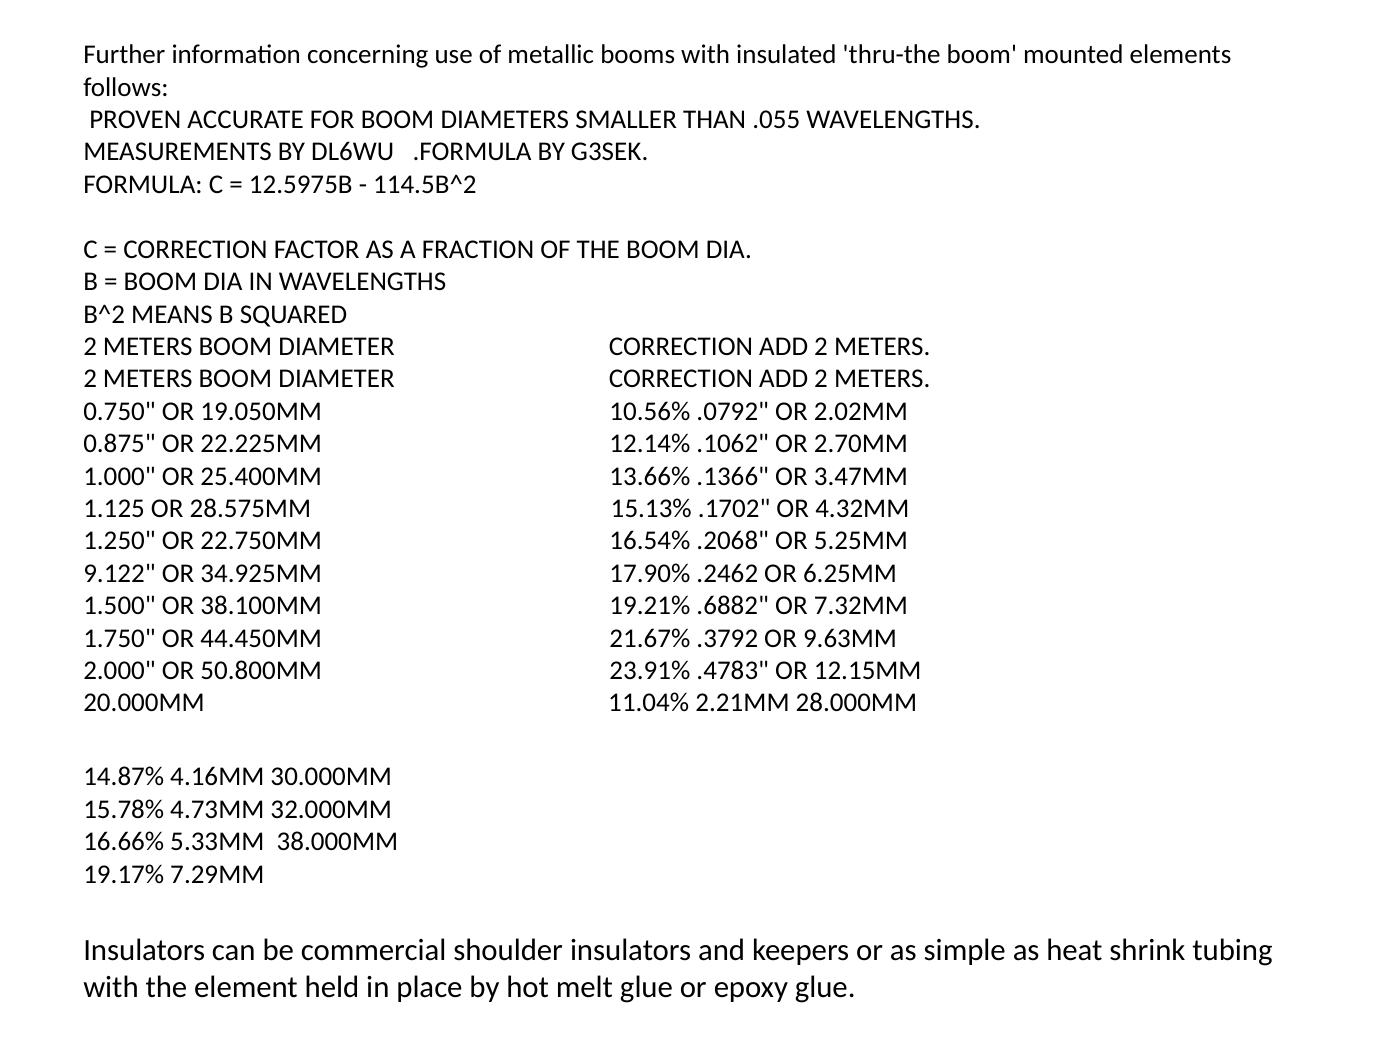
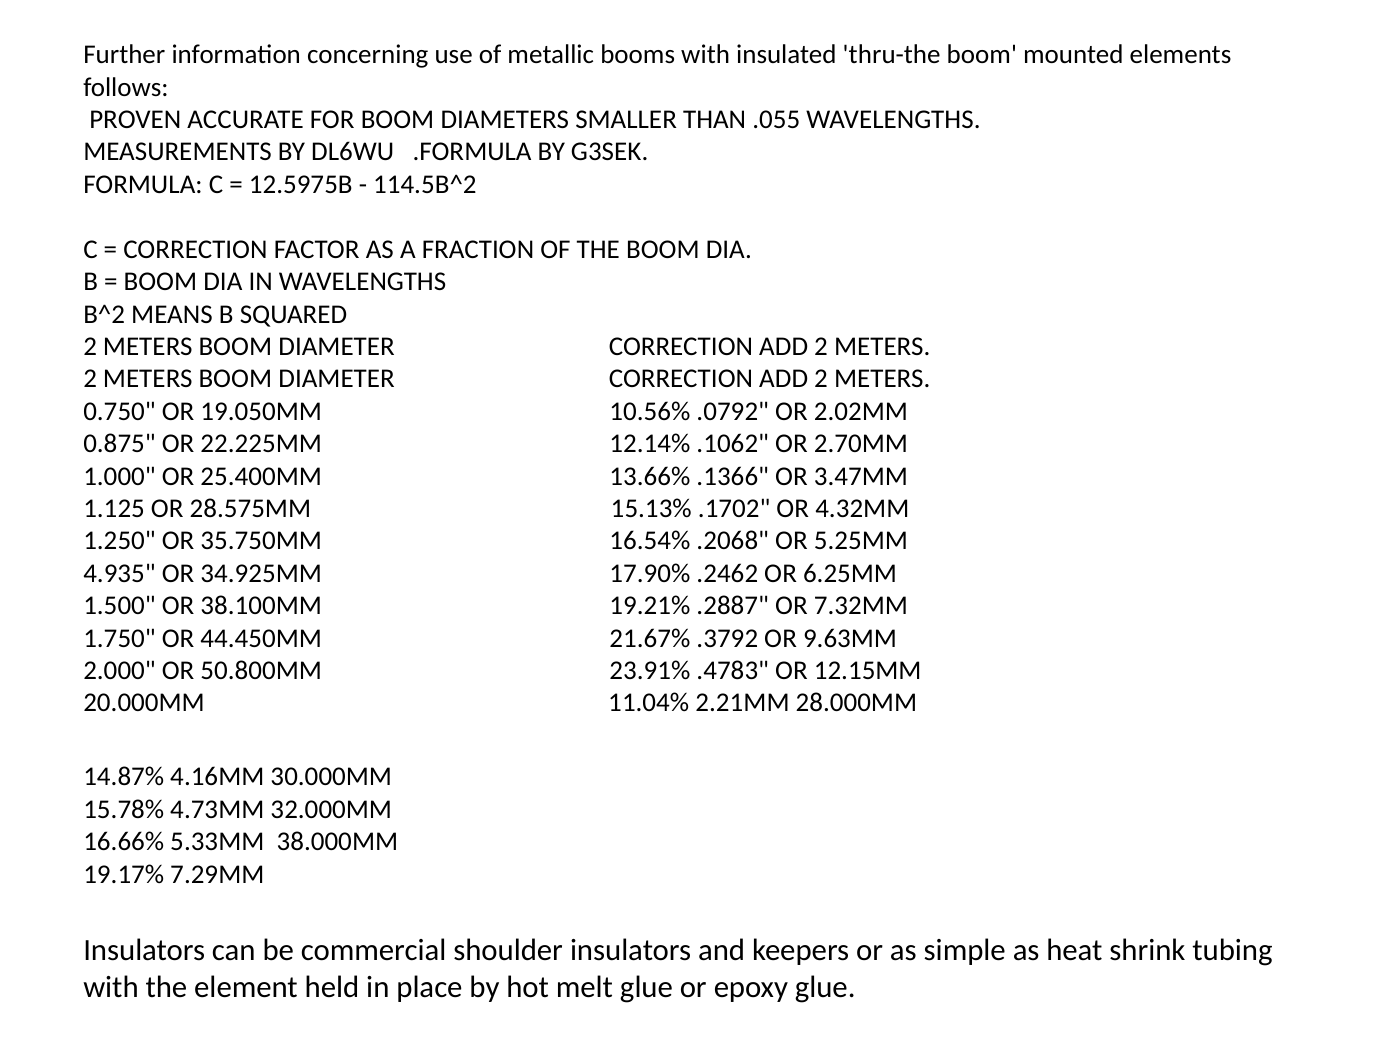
22.750MM: 22.750MM -> 35.750MM (261, 541)
9.122: 9.122 -> 4.935 (119, 573)
.6882: .6882 -> .2887 (733, 606)
